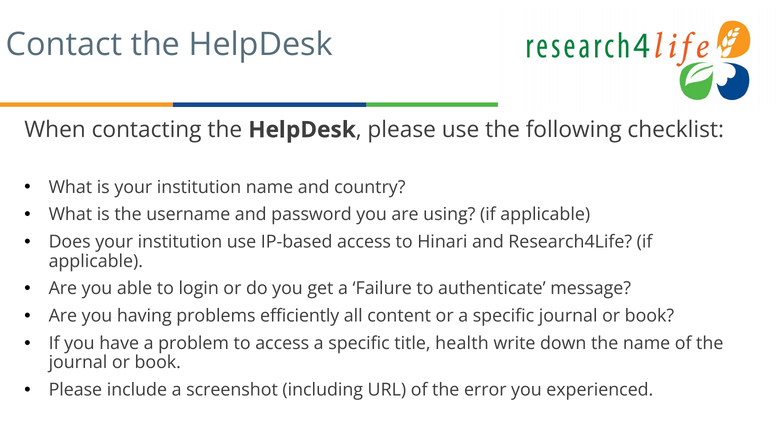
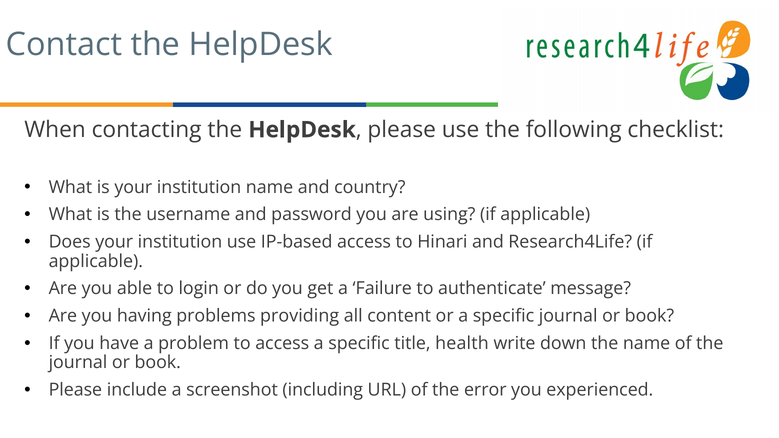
efficiently: efficiently -> providing (300, 316)
